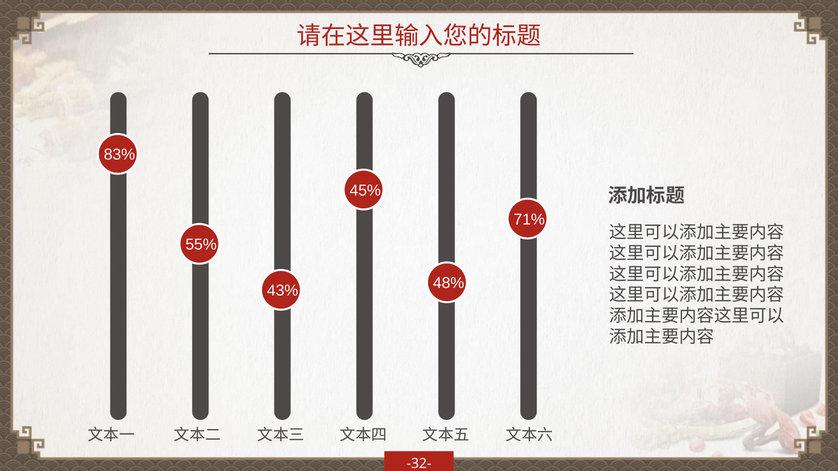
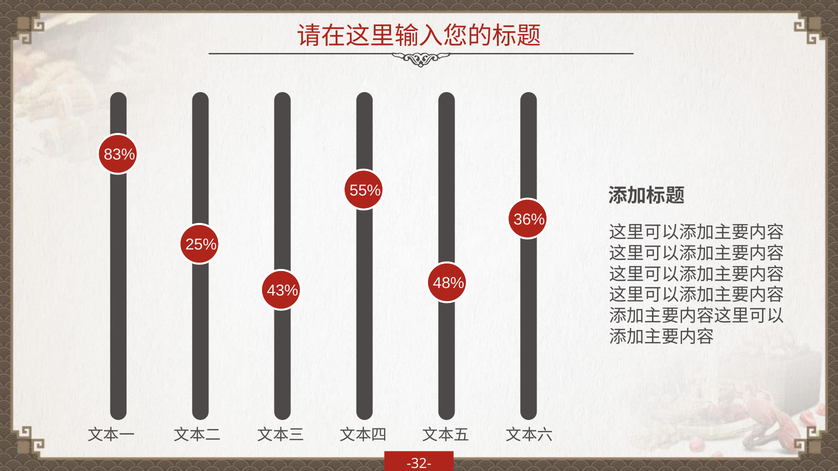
45%: 45% -> 55% (365, 191)
71%: 71% -> 36% (529, 220)
55%: 55% -> 25% (201, 245)
